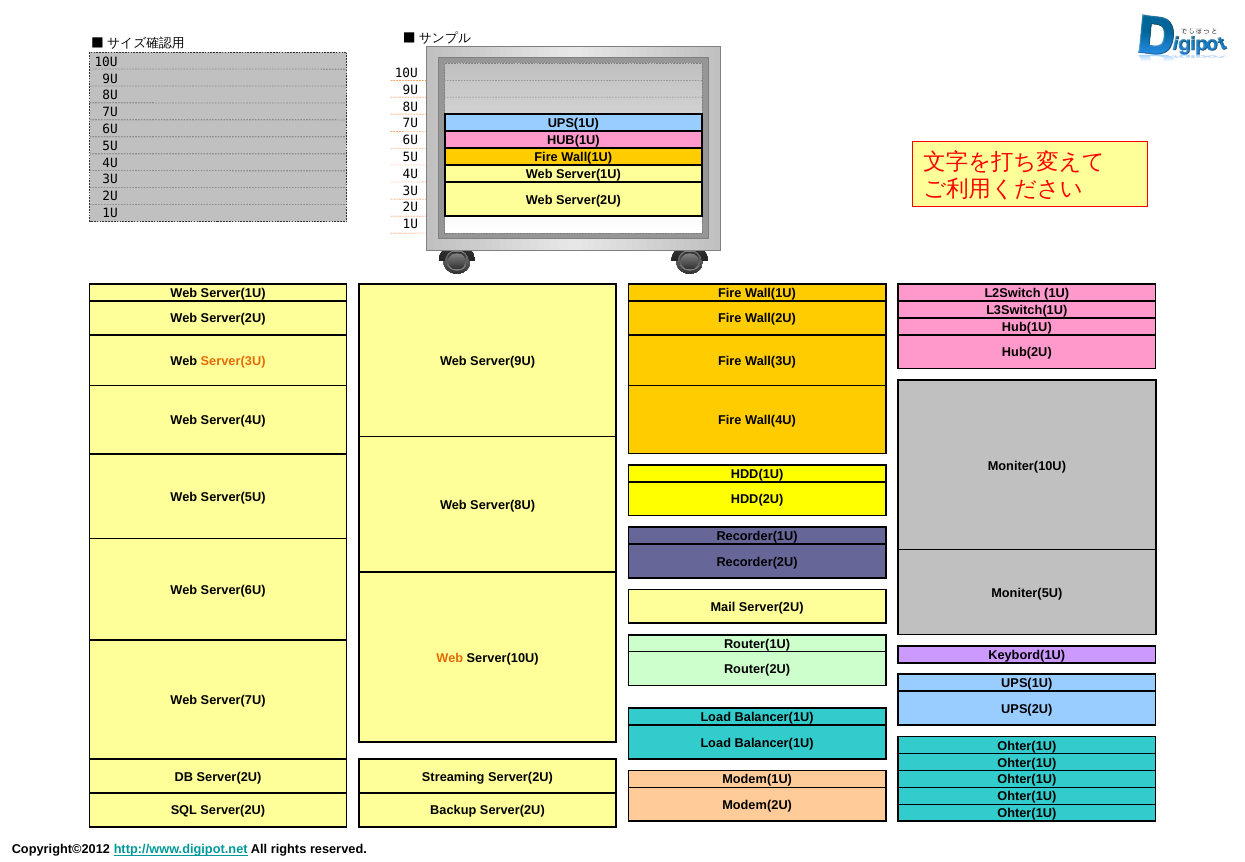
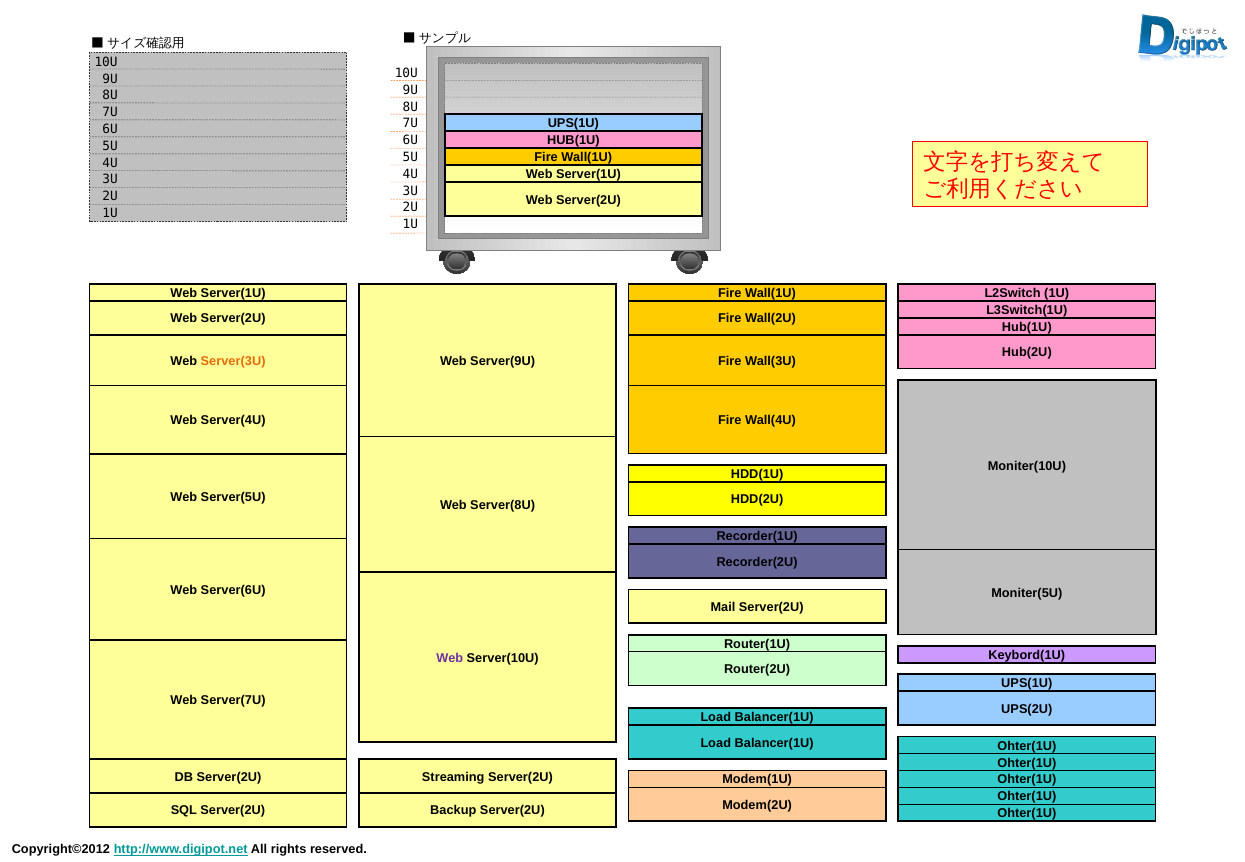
Web colour: orange -> purple (450, 658)
